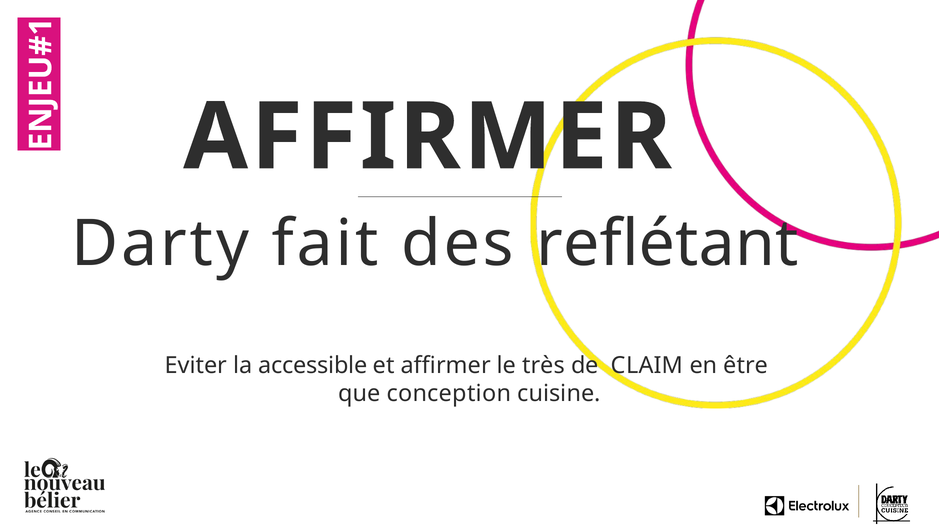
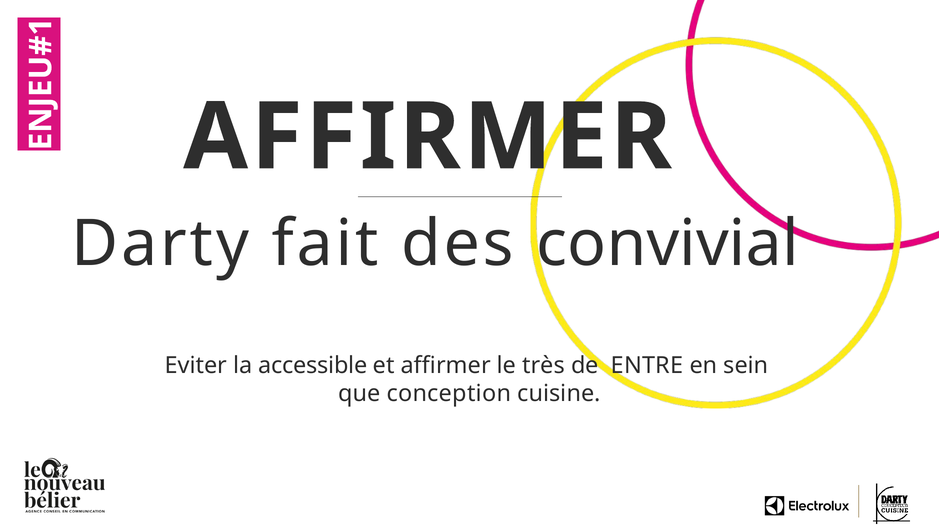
reflétant: reflétant -> convivial (668, 244)
CLAIM: CLAIM -> ENTRE (647, 366)
être: être -> sein (746, 366)
